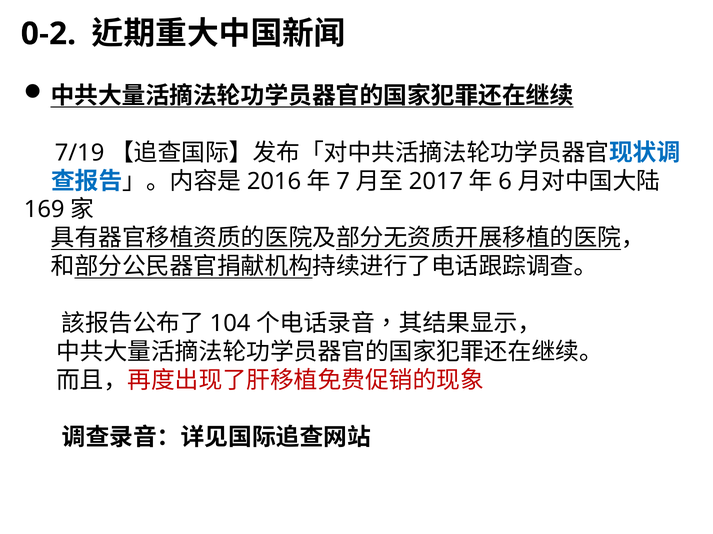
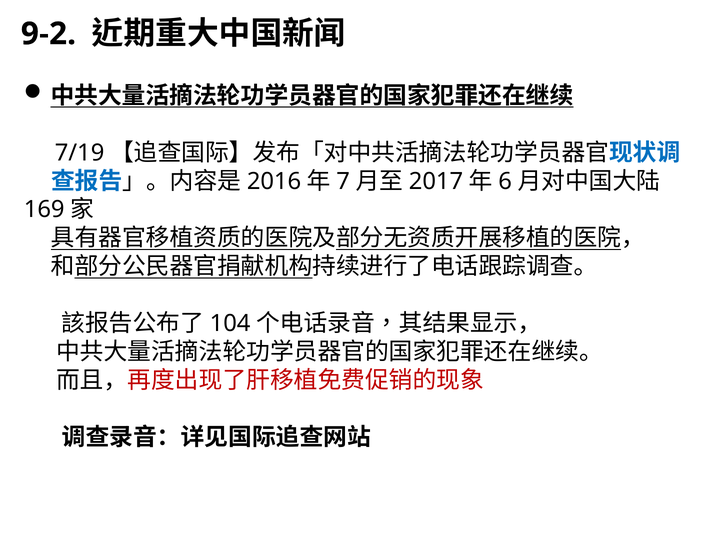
0-2: 0-2 -> 9-2 (48, 34)
